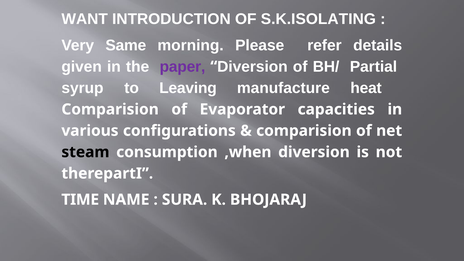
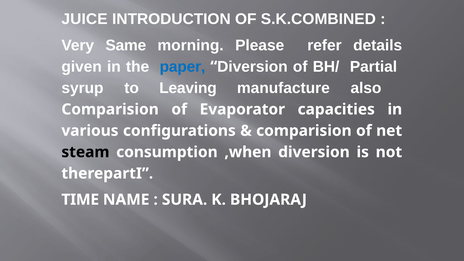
WANT: WANT -> JUICE (85, 19)
S.K.ISOLATING: S.K.ISOLATING -> S.K.COMBINED (318, 19)
paper colour: purple -> blue (182, 67)
heat: heat -> also (366, 88)
